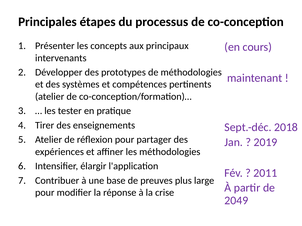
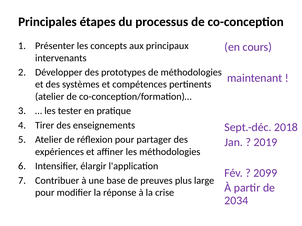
2011: 2011 -> 2099 (265, 173)
2049: 2049 -> 2034 (236, 201)
